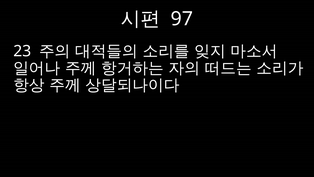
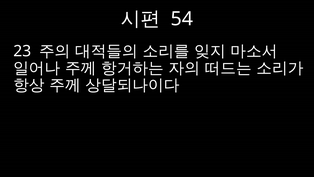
97: 97 -> 54 (182, 19)
